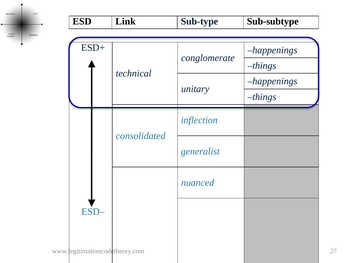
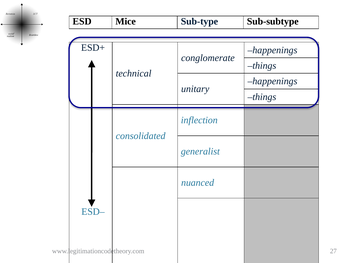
Link: Link -> Mice (126, 21)
